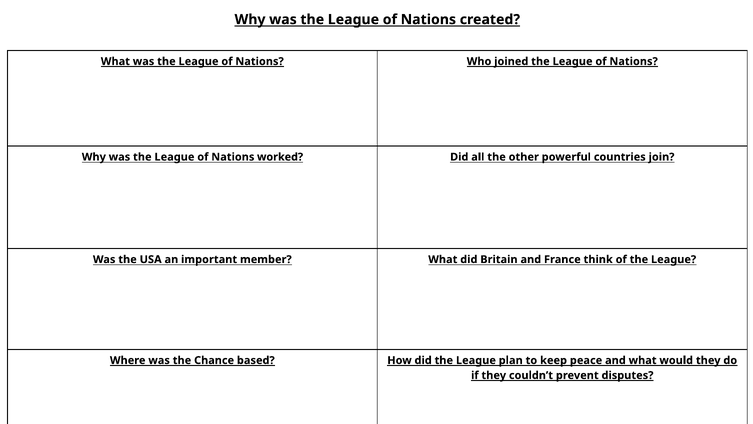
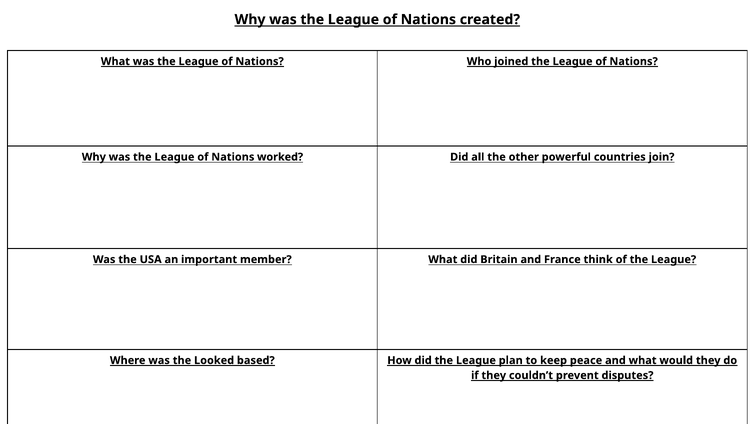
Chance: Chance -> Looked (214, 360)
